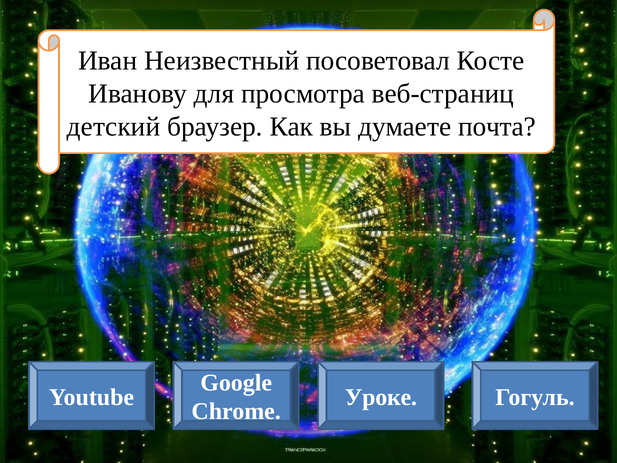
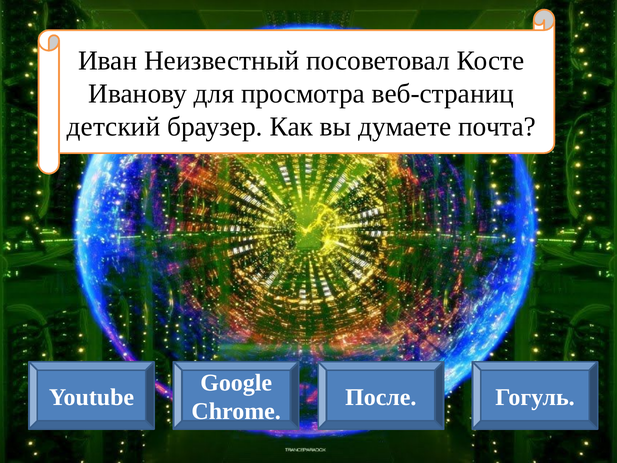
Уроке: Уроке -> После (381, 397)
